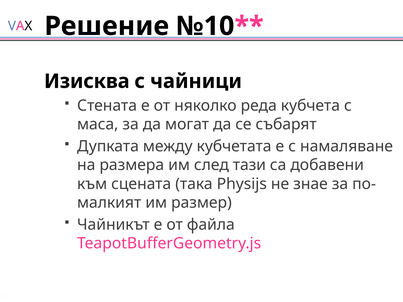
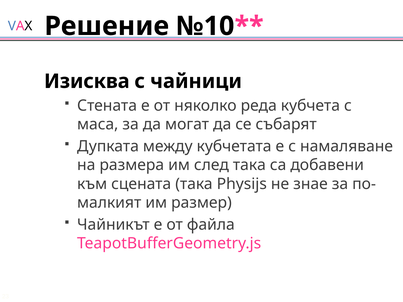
след тази: тази -> така (249, 165)
